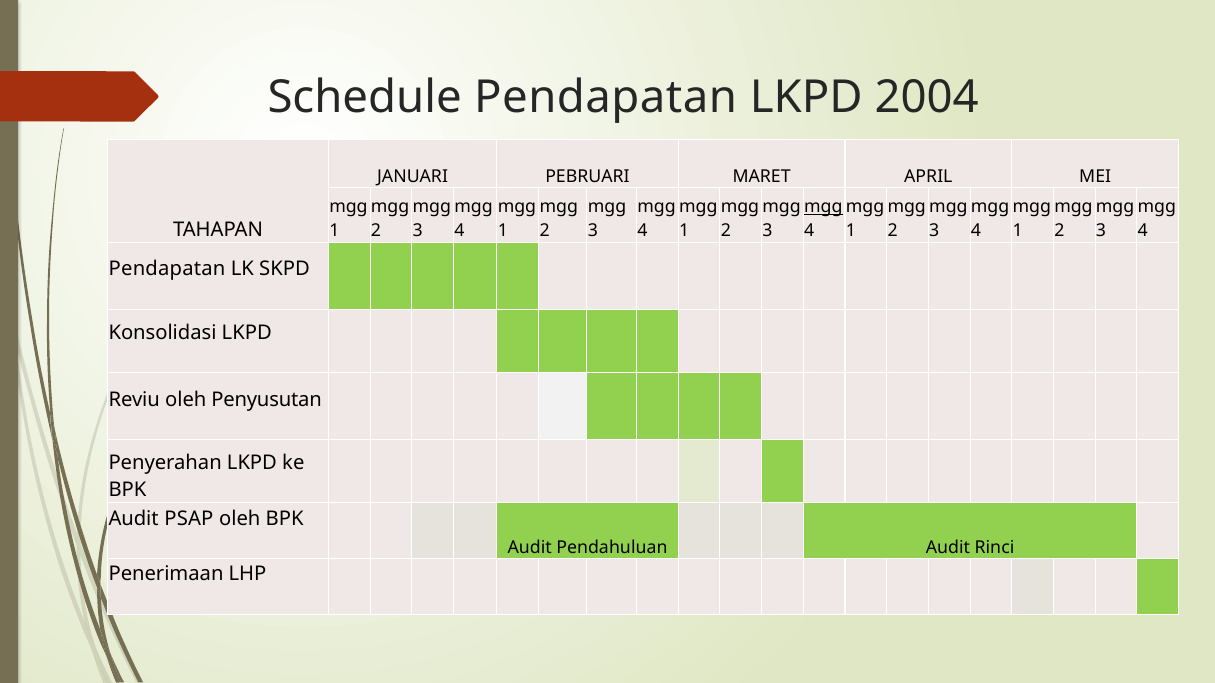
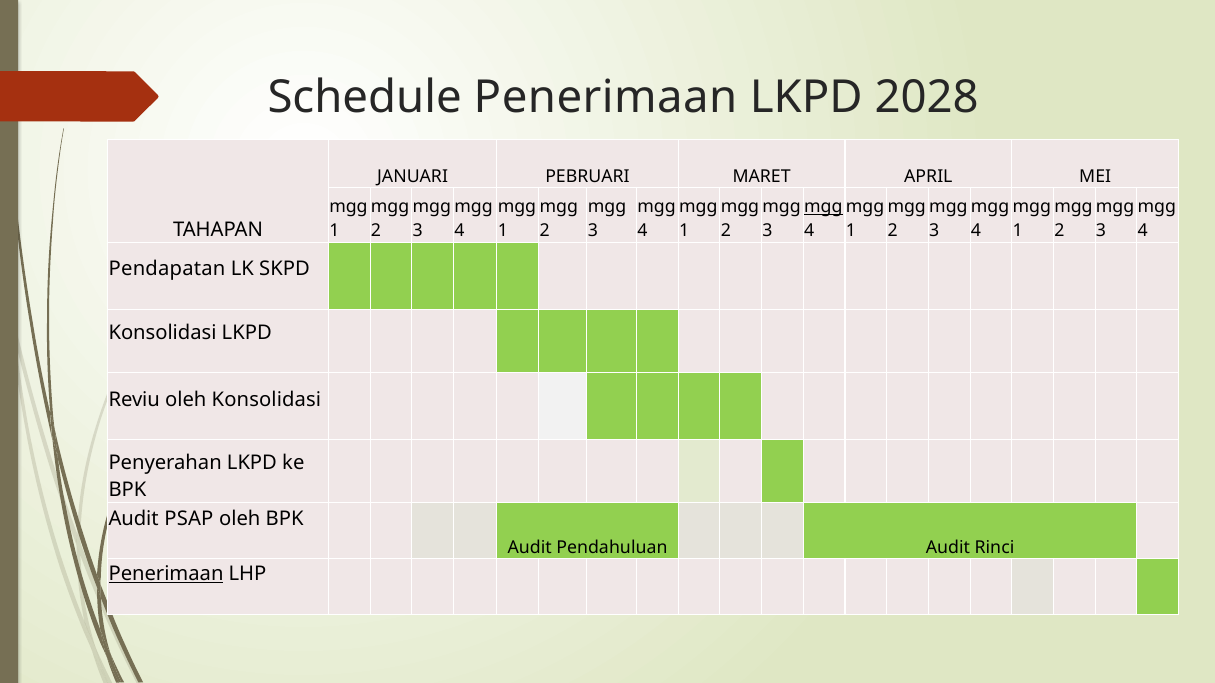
Schedule Pendapatan: Pendapatan -> Penerimaan (606, 97)
2004: 2004 -> 2028 (927, 97)
oleh Penyusutan: Penyusutan -> Konsolidasi (266, 400)
Penerimaan underline: none -> present (166, 575)
